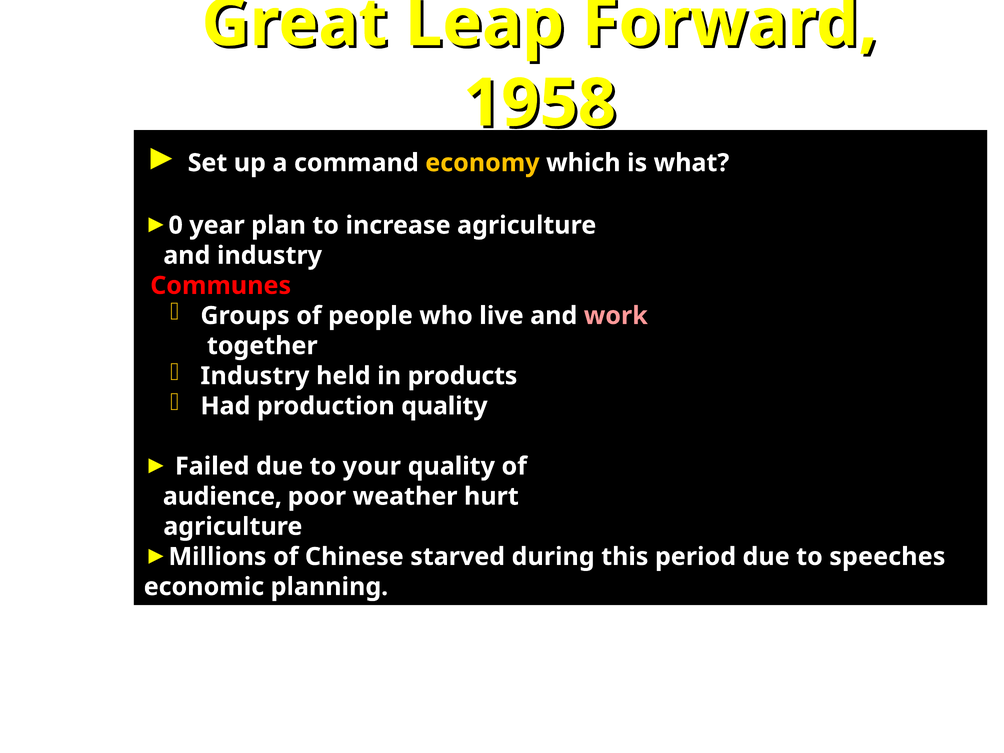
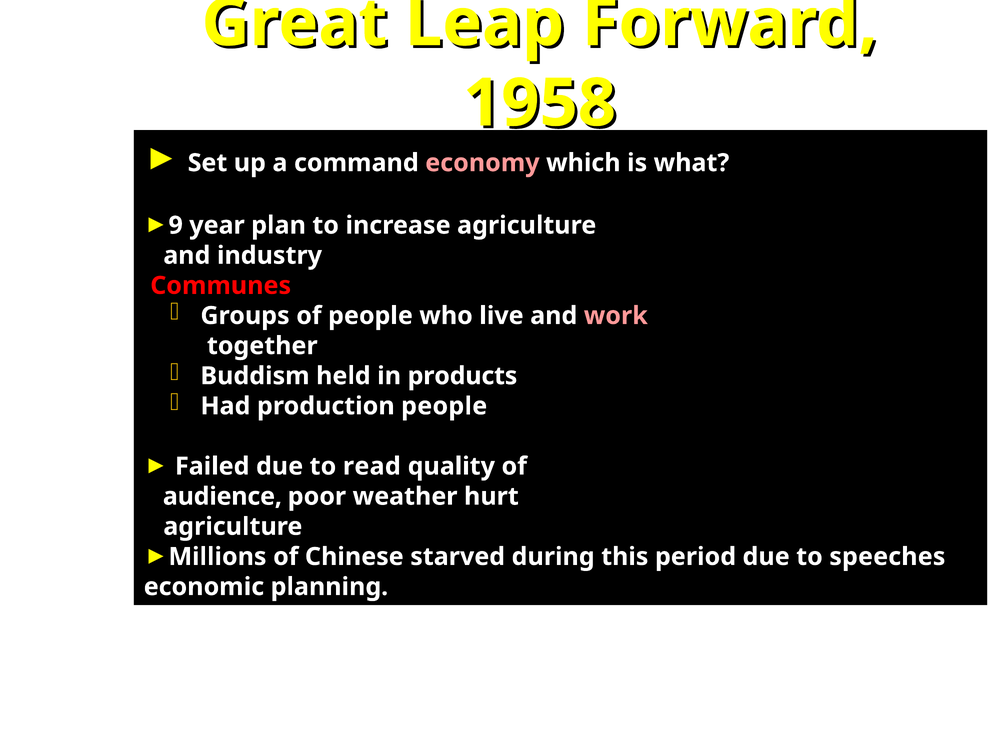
economy colour: yellow -> pink (482, 163)
0: 0 -> 9 (176, 225)
Industry: Industry -> Buddism (255, 376)
production quality: quality -> people (444, 406)
your: your -> read (372, 466)
